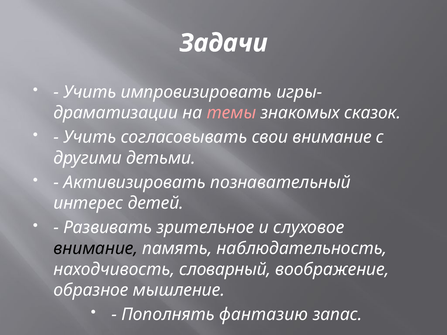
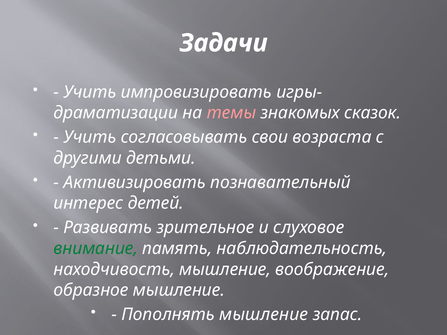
свои внимание: внимание -> возраста (332, 137)
внимание colour: black -> green (96, 249)
находчивость словарный: словарный -> мышление (225, 270)
Пополнять фантазию: фантазию -> мышление (264, 315)
